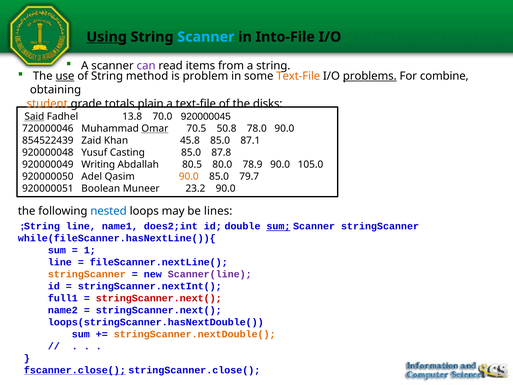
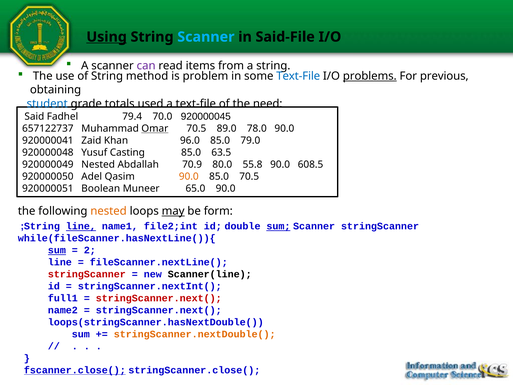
Into-File: Into-File -> Said-File (285, 37)
use underline: present -> none (65, 76)
Text-File colour: orange -> blue (298, 76)
combine: combine -> previous (444, 76)
student colour: orange -> blue (47, 104)
plain: plain -> used (151, 104)
disks: disks -> need (268, 104)
Said underline: present -> none (34, 116)
13.8: 13.8 -> 79.4 (132, 116)
720000046: 720000046 -> 657122737 (48, 128)
50.8: 50.8 -> 89.0 (227, 128)
854522439: 854522439 -> 920000041 (48, 140)
45.8: 45.8 -> 96.0 (190, 140)
87.1: 87.1 -> 79.0 (250, 140)
87.8: 87.8 -> 63.5 (221, 152)
920000049 Writing: Writing -> Nested (98, 164)
80.5: 80.5 -> 70.9 (192, 164)
78.9: 78.9 -> 55.8 (253, 164)
105.0: 105.0 -> 608.5 (311, 164)
85.0 79.7: 79.7 -> 70.5 (249, 176)
23.2: 23.2 -> 65.0 (195, 188)
nested colour: blue -> orange (109, 211)
may underline: none -> present (173, 211)
lines: lines -> form (218, 211)
line underline: none -> present (81, 226)
does2;int: does2;int -> file2;int (171, 226)
sum underline: none -> present (57, 250)
1: 1 -> 2 (90, 250)
stringScanner colour: orange -> red (87, 274)
Scanner(line colour: purple -> black (210, 274)
